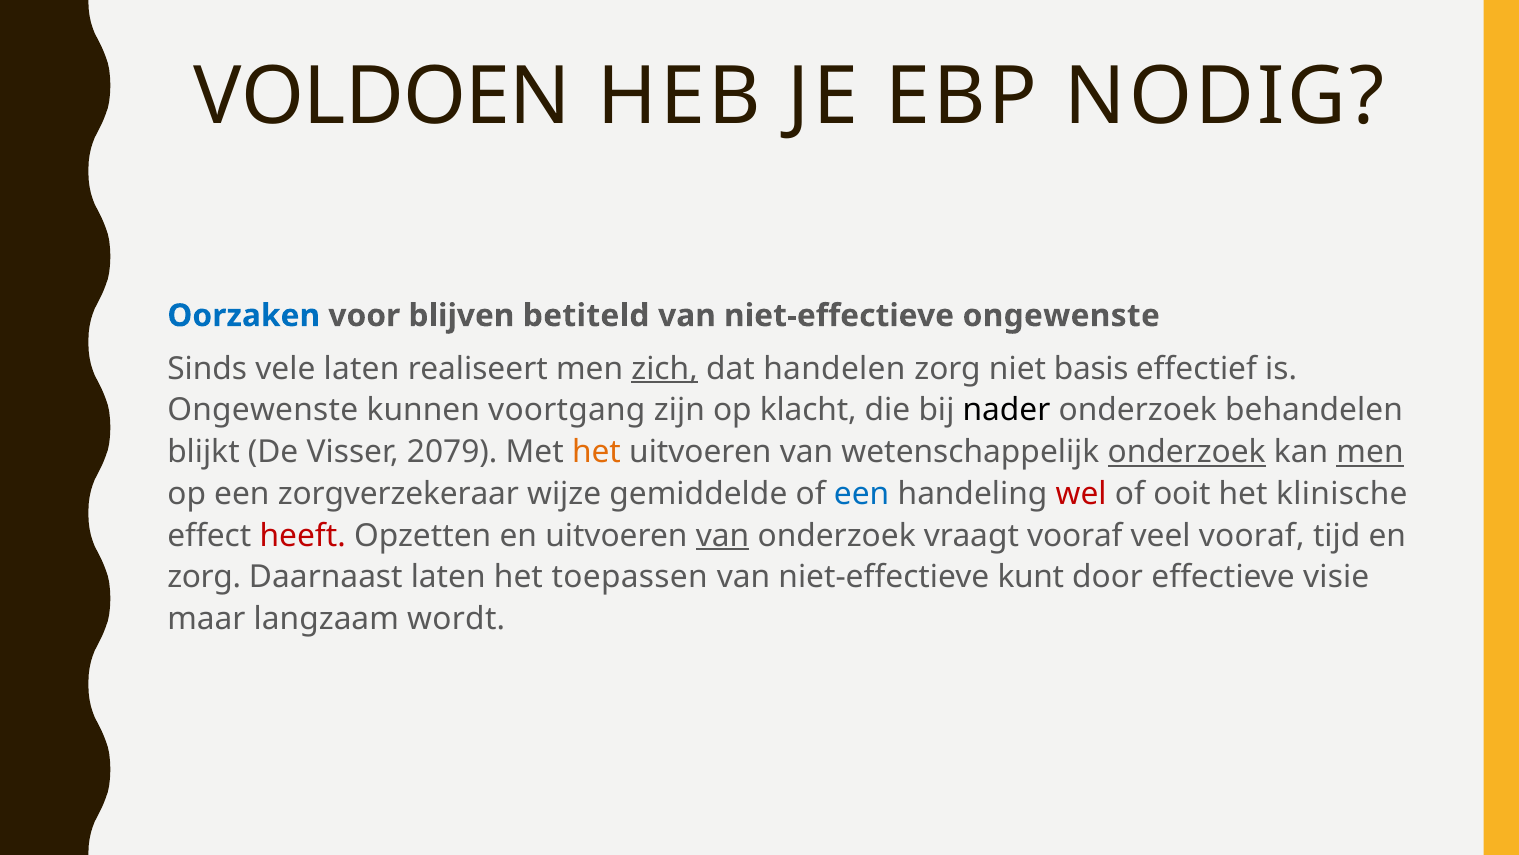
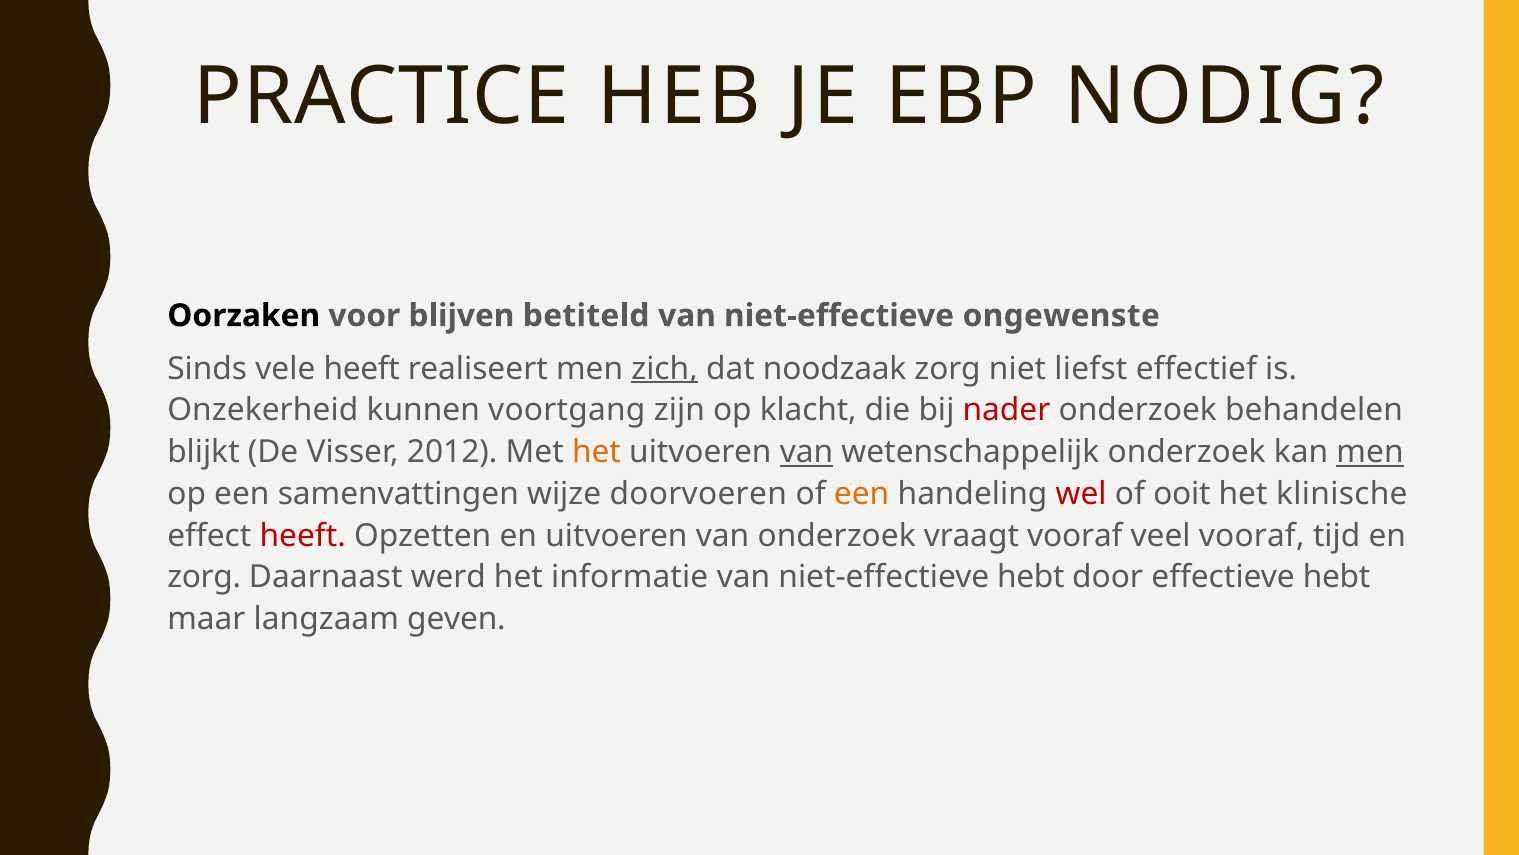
VOLDOEN: VOLDOEN -> PRACTICE (382, 96)
Oorzaken colour: blue -> black (244, 315)
vele laten: laten -> heeft (362, 368)
handelen: handelen -> noodzaak (835, 368)
basis: basis -> liefst (1091, 368)
Ongewenste: Ongewenste -> Onzekerheid (263, 410)
nader colour: black -> red (1007, 410)
2079: 2079 -> 2012 (452, 452)
van underline: none -> present (806, 452)
onderzoek underline: present -> none (1187, 452)
zorgverzekeraar: zorgverzekeraar -> samenvattingen (398, 494)
gemiddelde: gemiddelde -> doorvoeren (698, 494)
een colour: blue -> orange (862, 494)
van underline: present -> none (723, 535)
Daarnaast laten: laten -> werd (448, 577)
toepassen: toepassen -> informatie (630, 577)
niet-effectieve kunt: kunt -> hebt (1031, 577)
effectieve visie: visie -> hebt (1337, 577)
wordt: wordt -> geven (456, 619)
